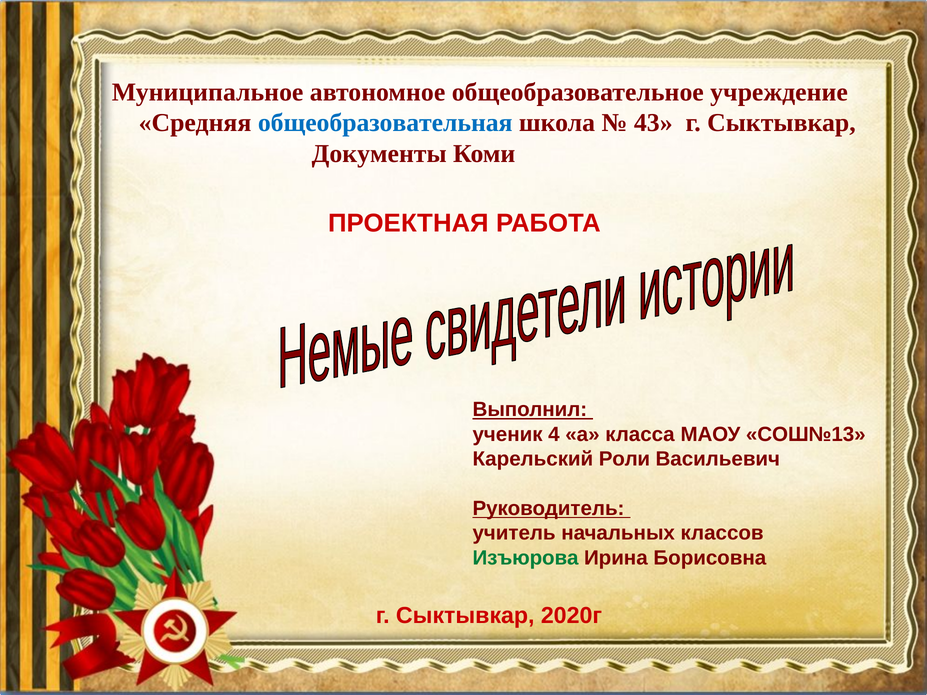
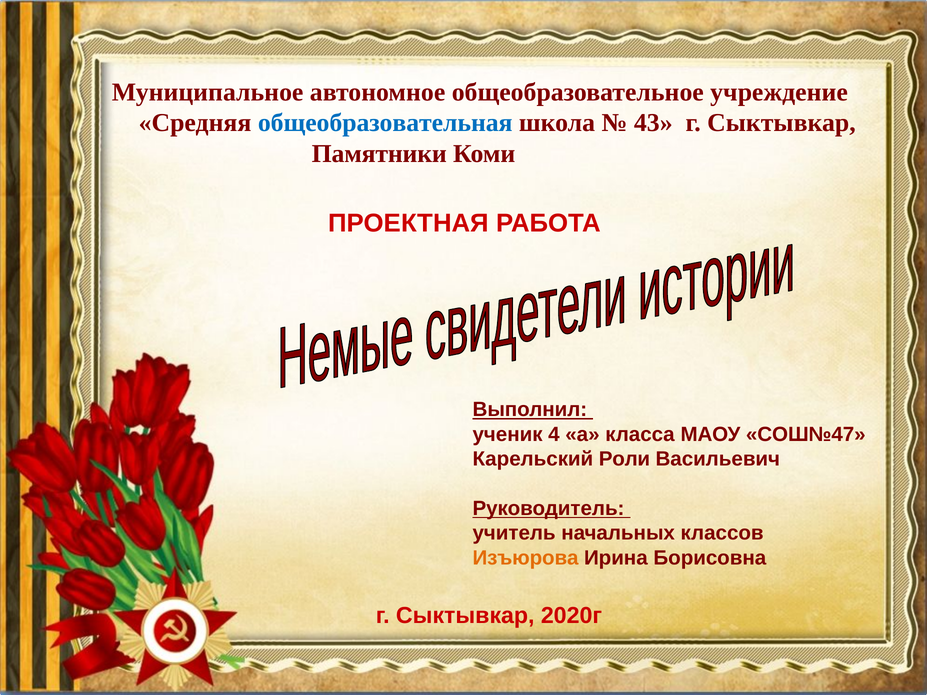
Документы: Документы -> Памятники (379, 154)
СОШ№13: СОШ№13 -> СОШ№47 (806, 434)
Изъюрова colour: green -> orange (526, 558)
